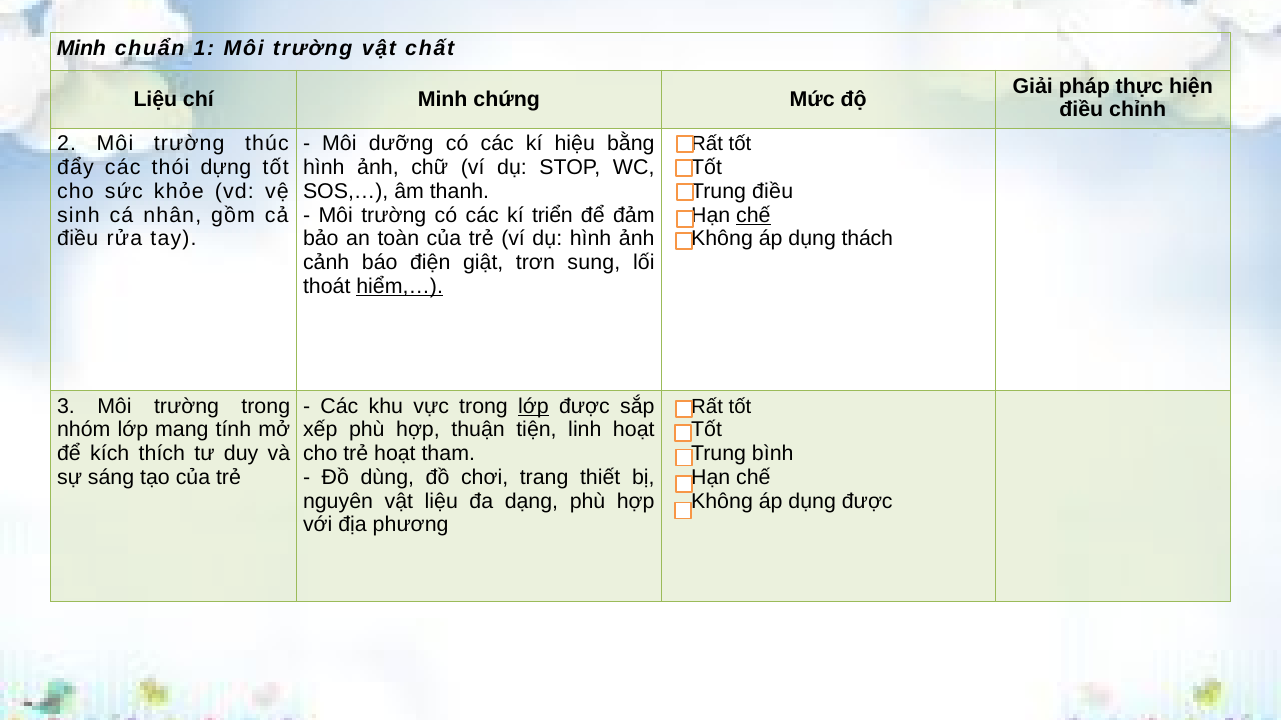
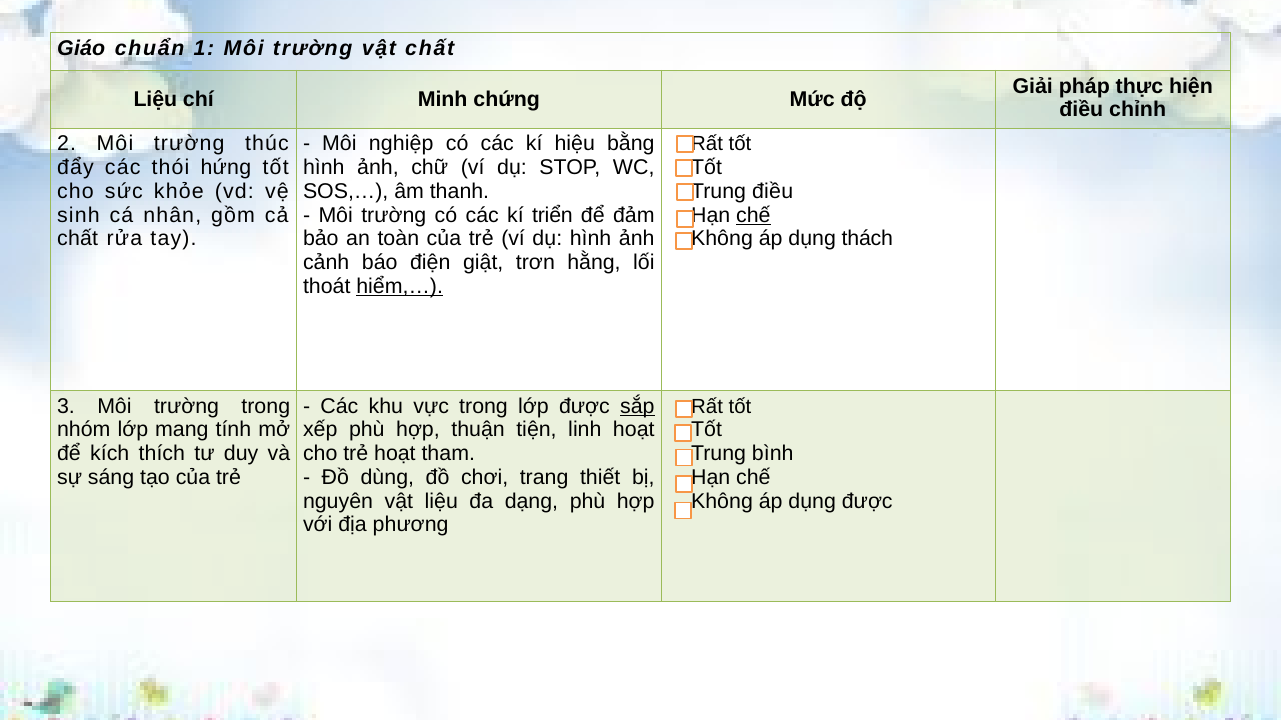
Minh: Minh -> Giáo (81, 48)
dưỡng: dưỡng -> nghiệp (401, 144)
dựng: dựng -> hứng (226, 168)
điều: điều -> chất (78, 239)
sung: sung -> hằng (594, 263)
lớp underline: present -> none (533, 406)
sắp underline: none -> present (637, 406)
